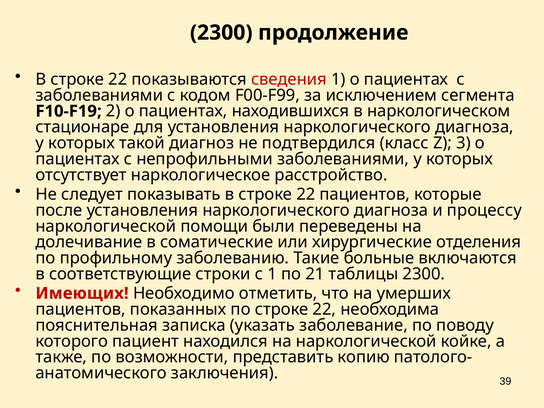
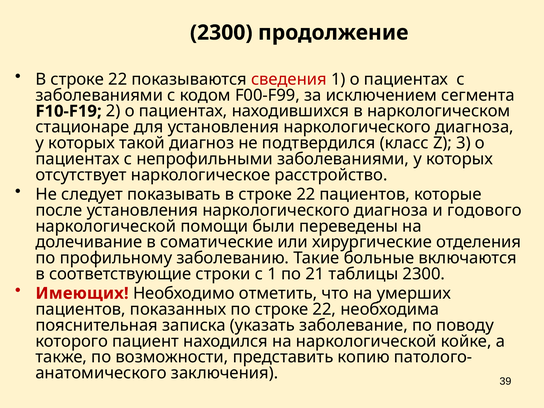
процессу: процессу -> годового (484, 210)
